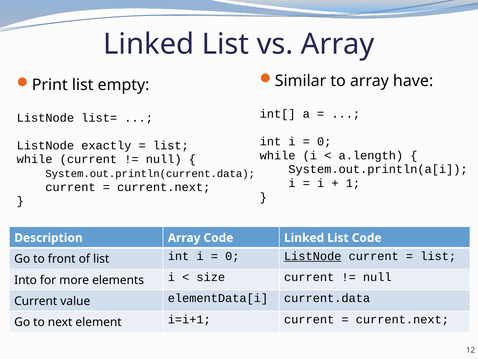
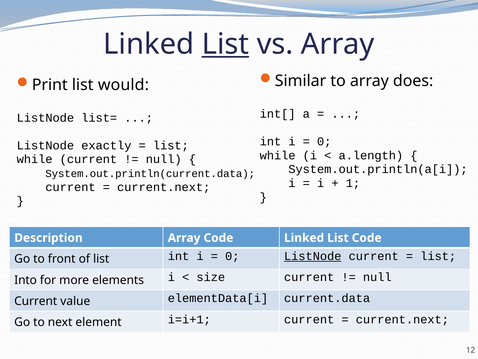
List underline: none -> present (225, 44)
have: have -> does (413, 81)
empty: empty -> would (123, 85)
